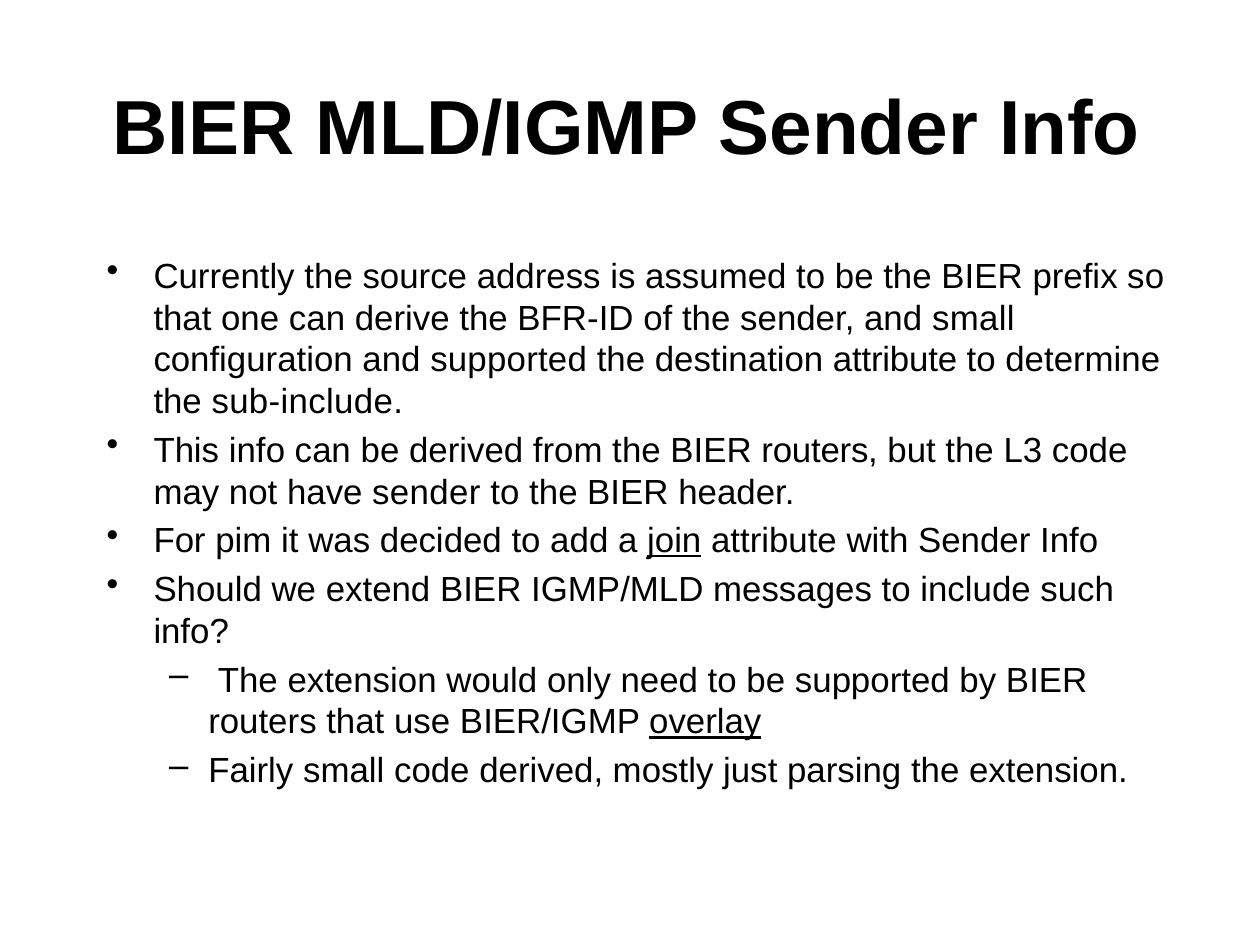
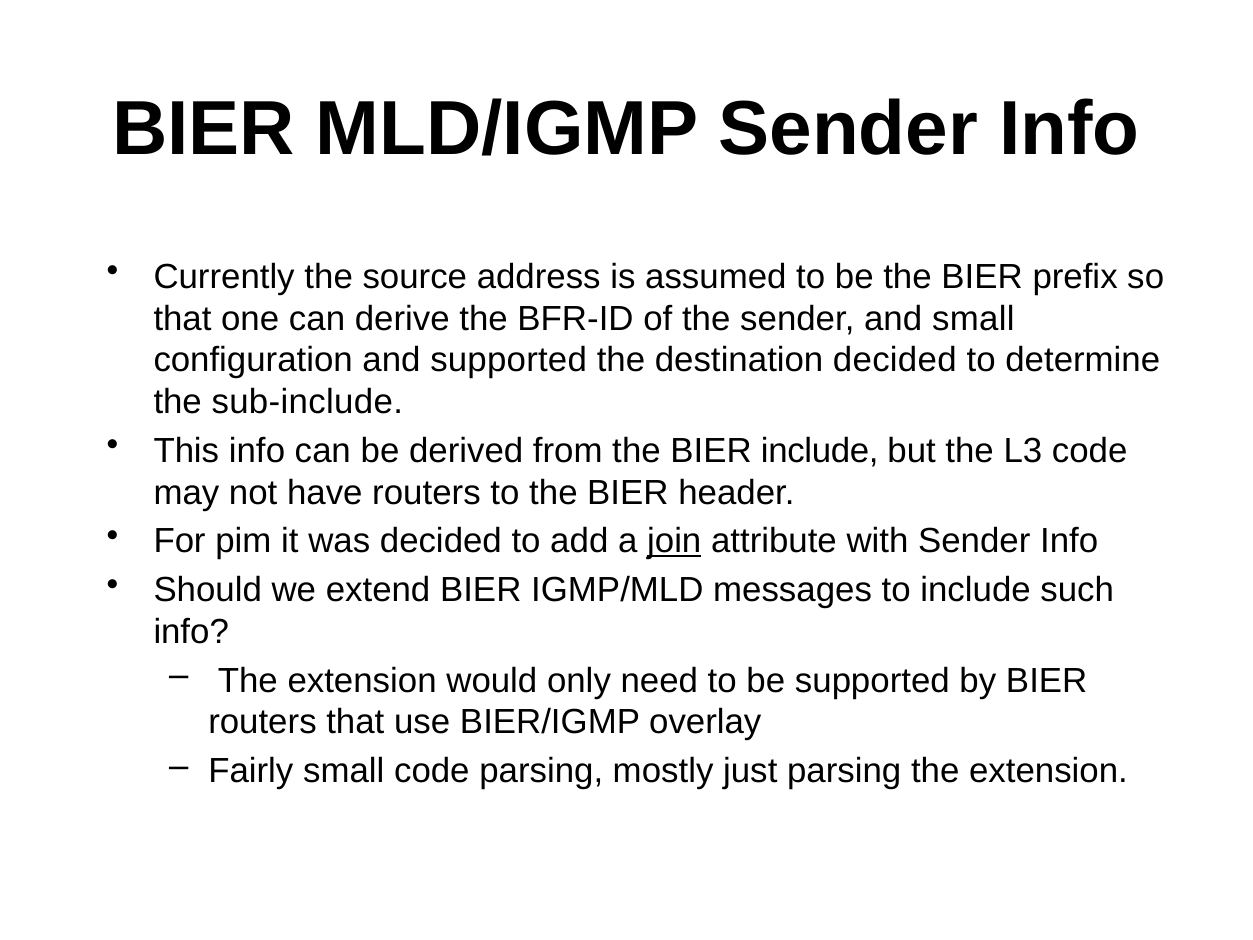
destination attribute: attribute -> decided (895, 360)
the BIER routers: routers -> include (820, 451)
have sender: sender -> routers (426, 493)
overlay underline: present -> none (705, 722)
code derived: derived -> parsing (541, 771)
